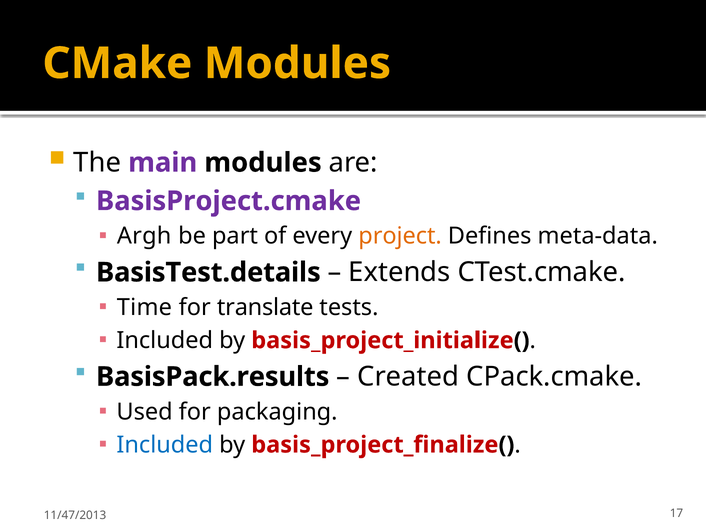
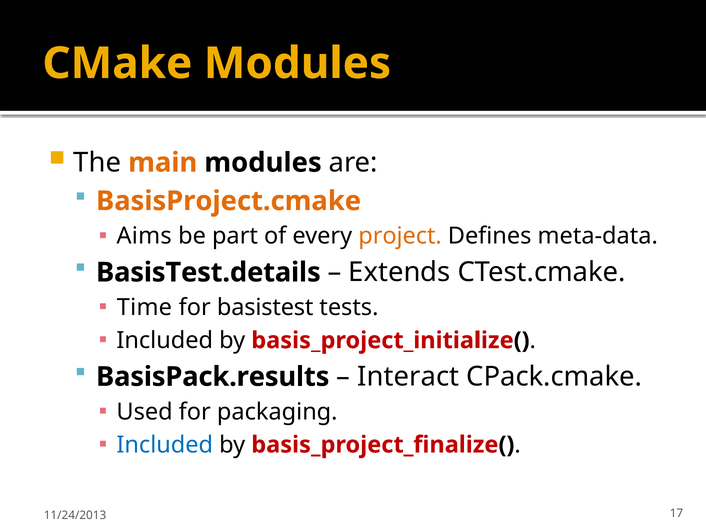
main colour: purple -> orange (163, 162)
BasisProject.cmake colour: purple -> orange (229, 201)
Argh: Argh -> Aims (144, 236)
translate: translate -> basistest (265, 307)
Created: Created -> Interact (408, 376)
11/47/2013: 11/47/2013 -> 11/24/2013 (75, 515)
